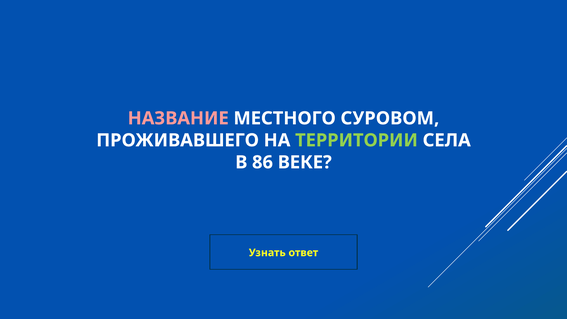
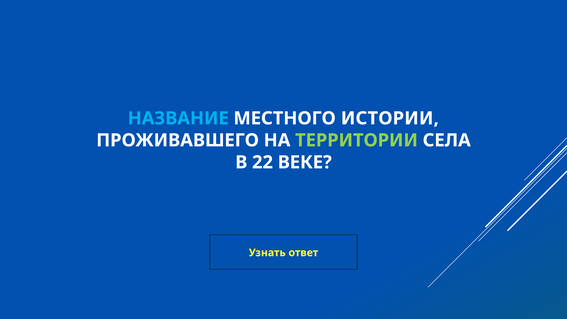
НАЗВАНИЕ colour: pink -> light blue (178, 118)
СУРОВОМ: СУРОВОМ -> ИСТОРИИ (390, 118)
86: 86 -> 22 (262, 162)
